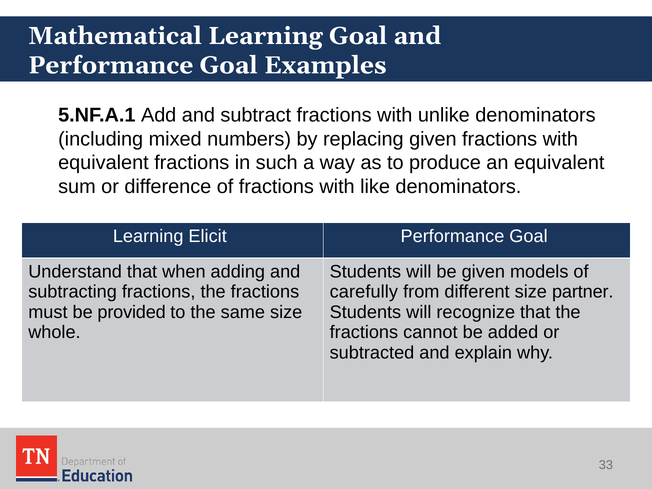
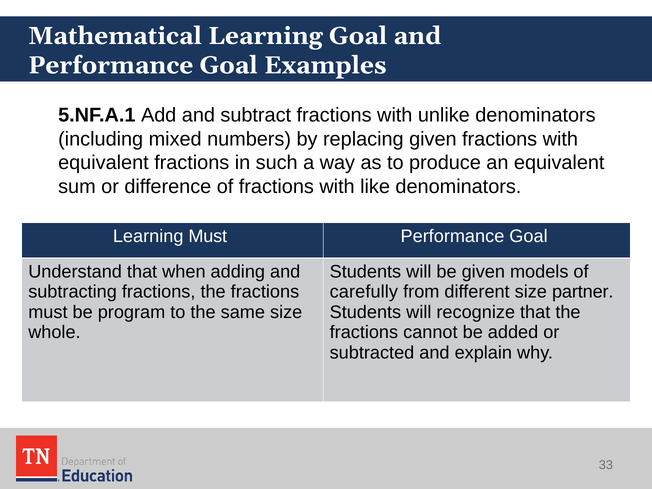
Learning Elicit: Elicit -> Must (208, 236)
provided: provided -> program (132, 312)
